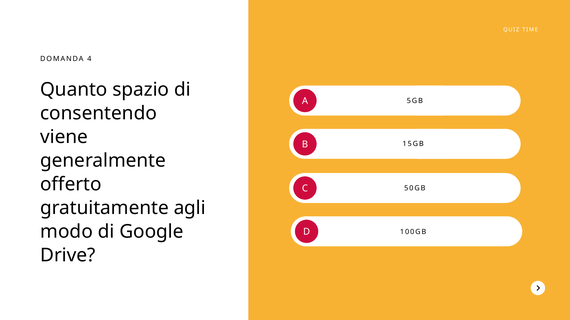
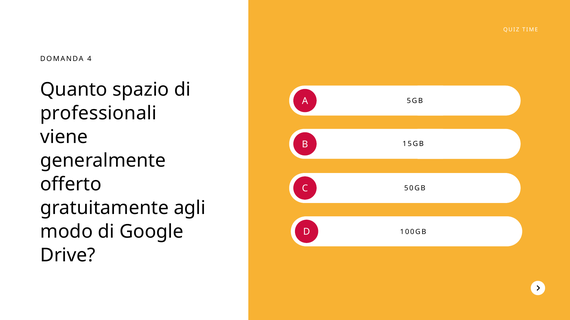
consentendo: consentendo -> professionali (99, 113)
